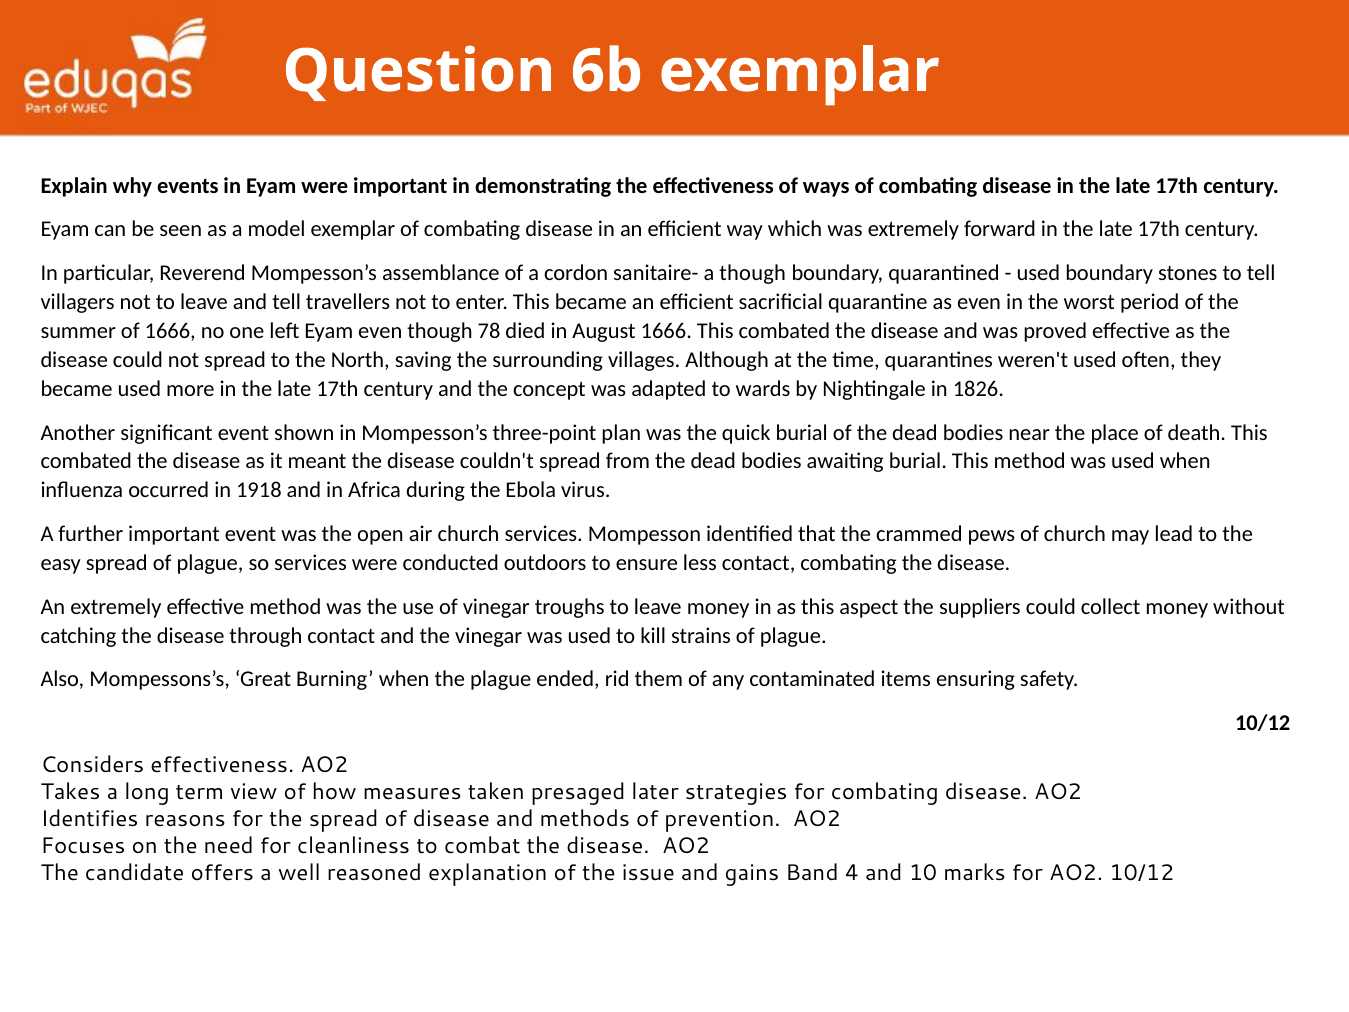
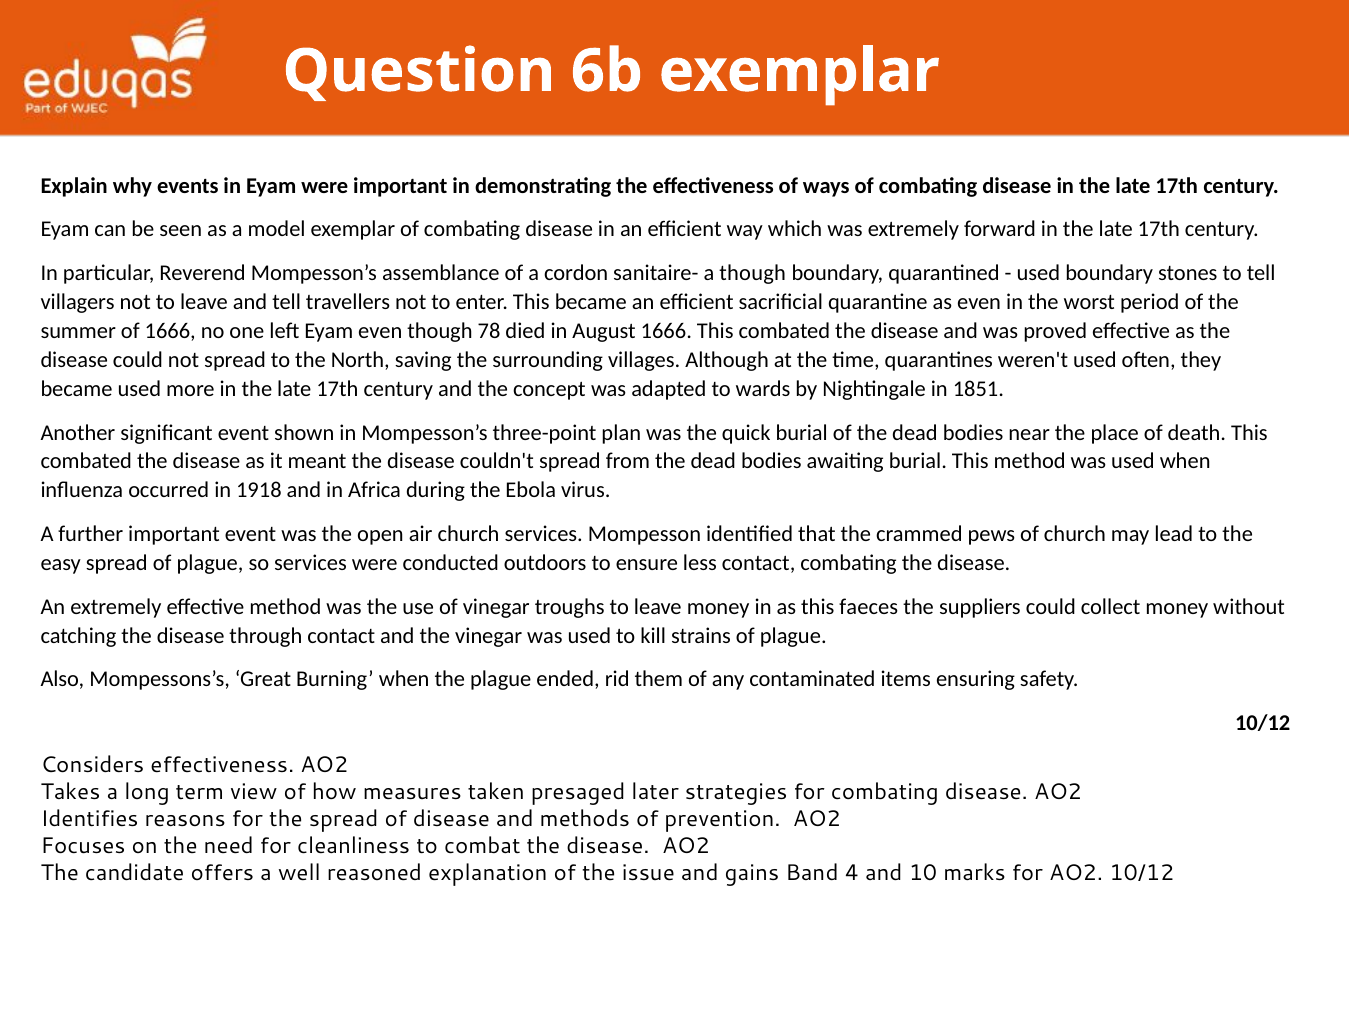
1826: 1826 -> 1851 (978, 389)
aspect: aspect -> faeces (869, 607)
